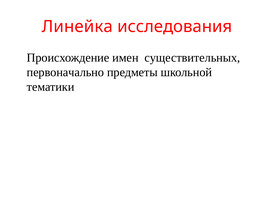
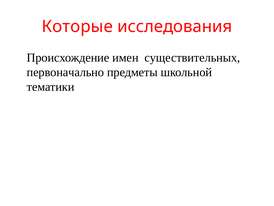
Линейка: Линейка -> Которые (77, 27)
